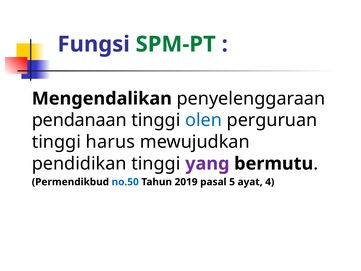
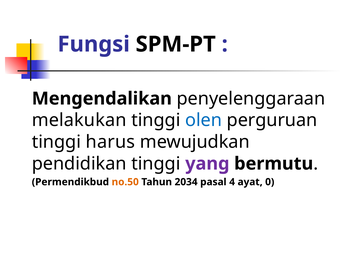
SPM-PT colour: green -> black (176, 44)
pendanaan: pendanaan -> melakukan (79, 120)
no.50 colour: blue -> orange (125, 182)
2019: 2019 -> 2034 (186, 182)
5: 5 -> 4 (232, 182)
4: 4 -> 0 (270, 182)
